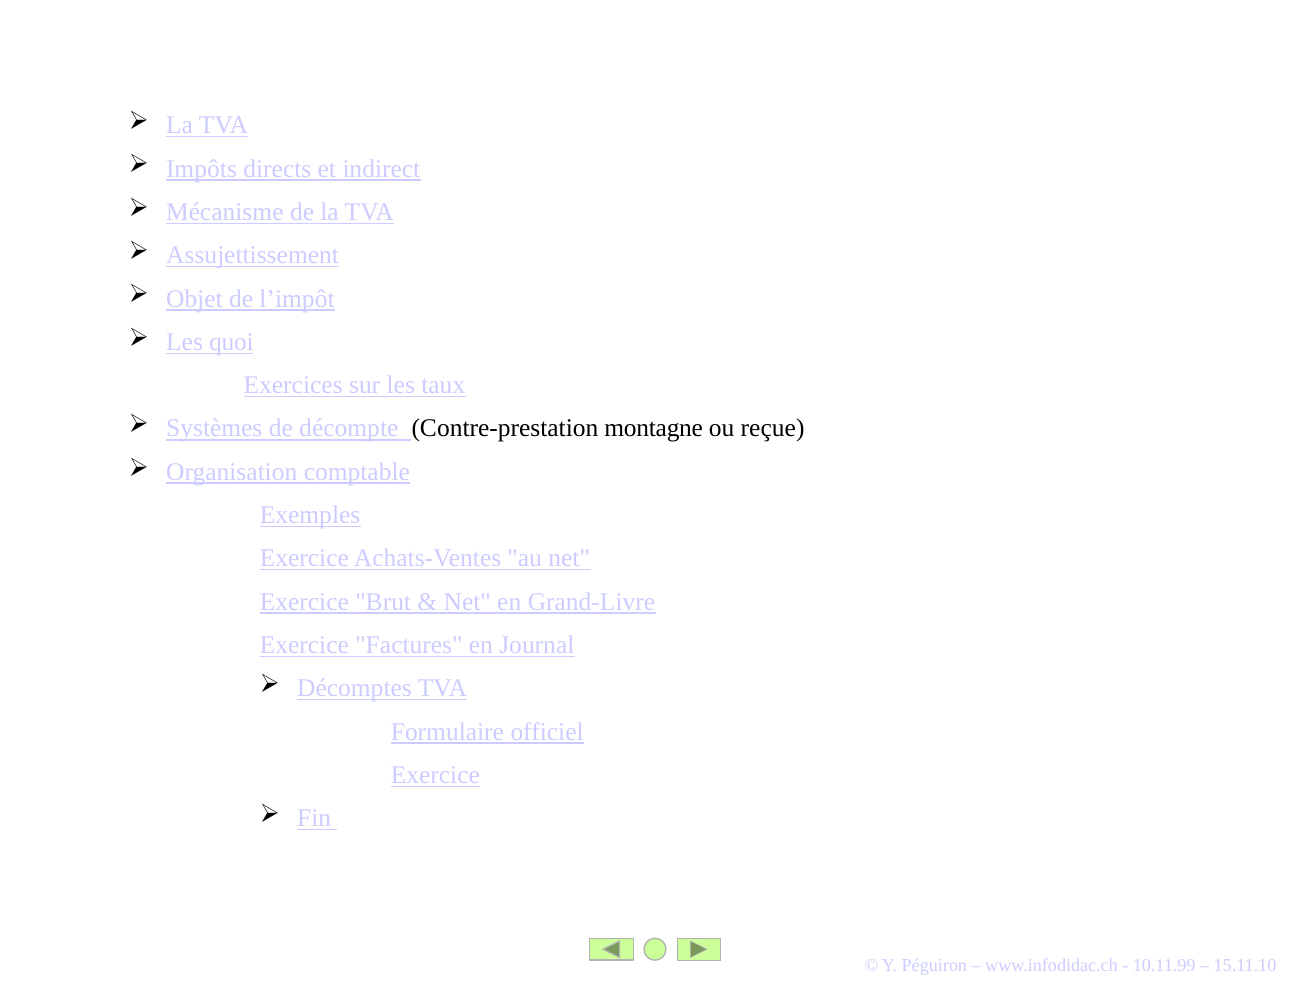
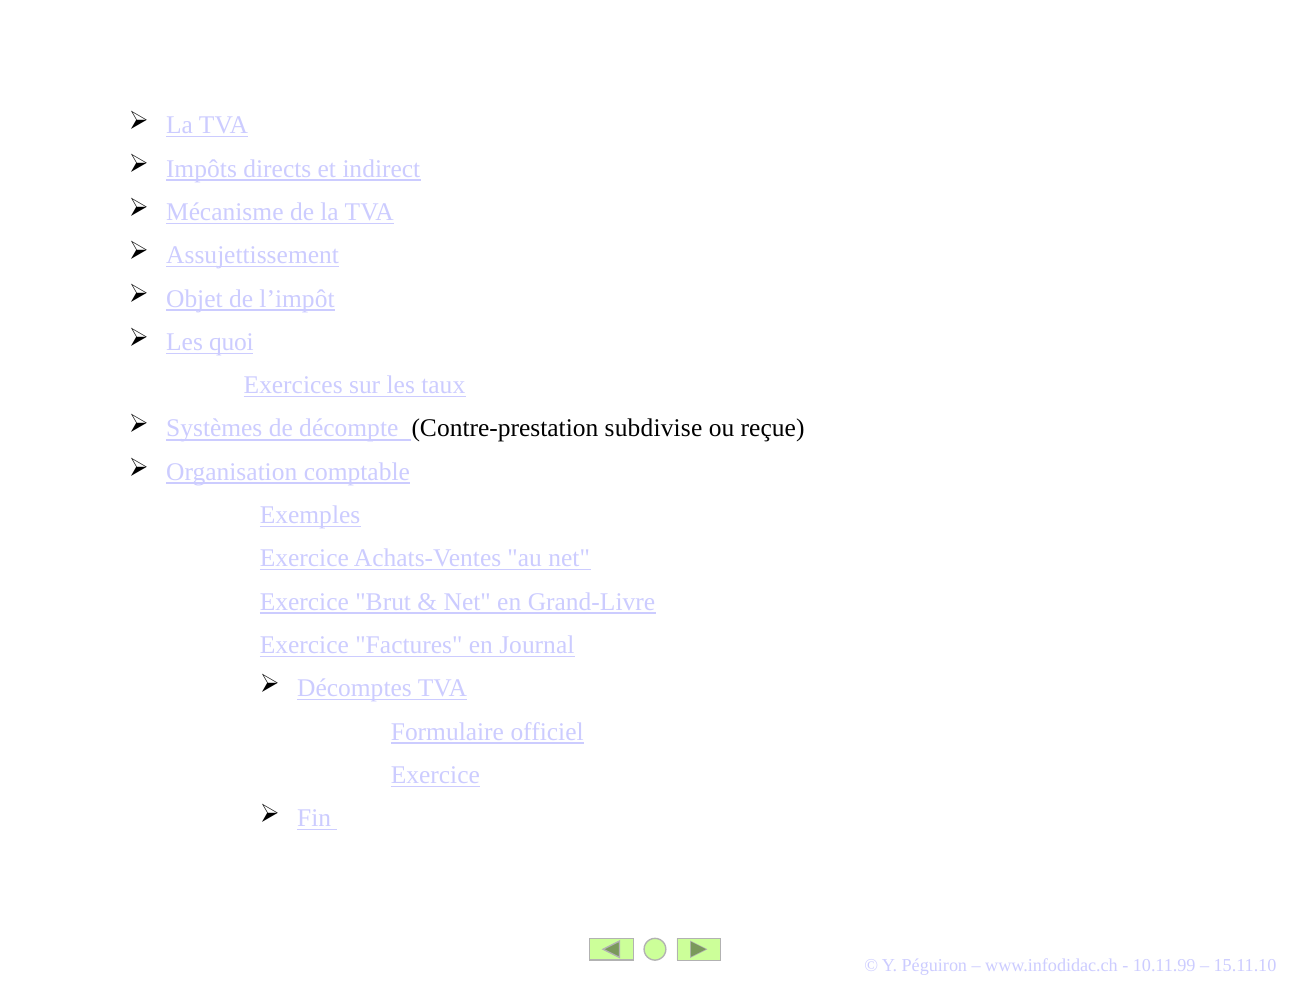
montagne: montagne -> subdivise (653, 429)
